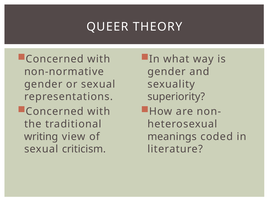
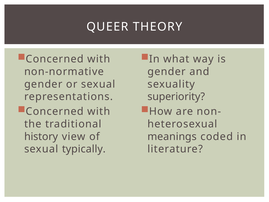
writing: writing -> history (41, 136)
criticism: criticism -> typically (84, 149)
